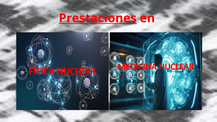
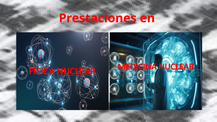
Prestaciones underline: present -> none (98, 18)
